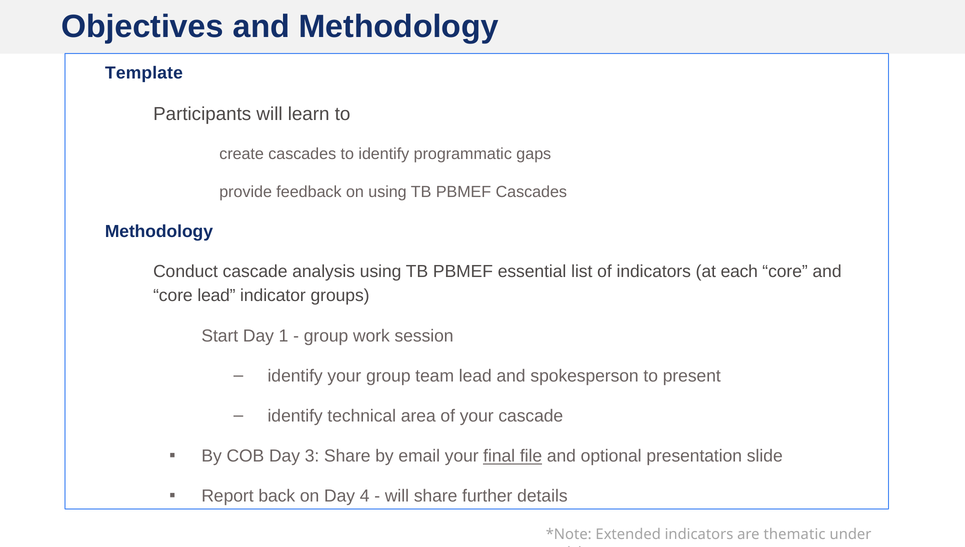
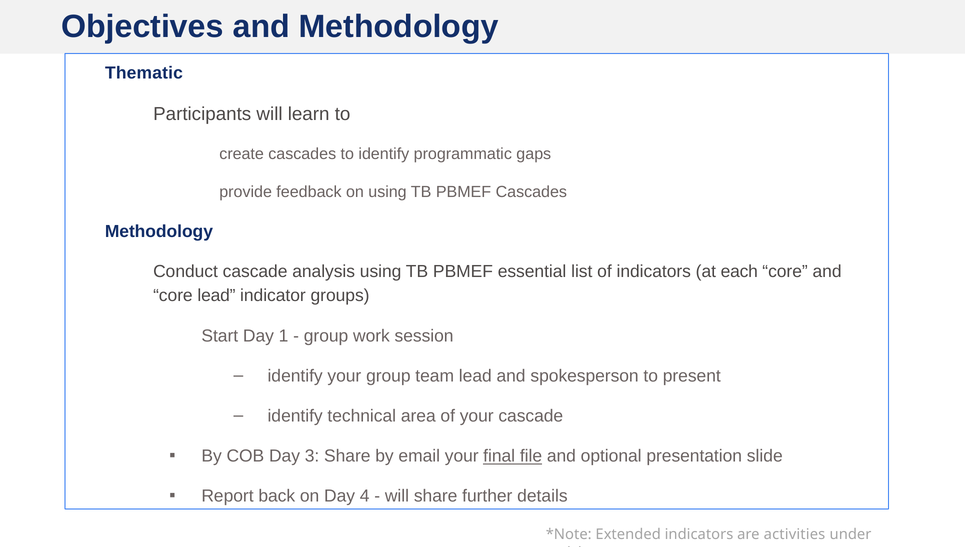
Template: Template -> Thematic (144, 73)
thematic: thematic -> activities (795, 535)
